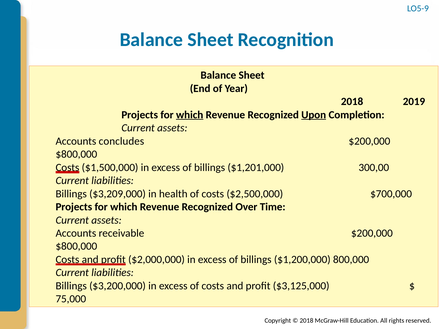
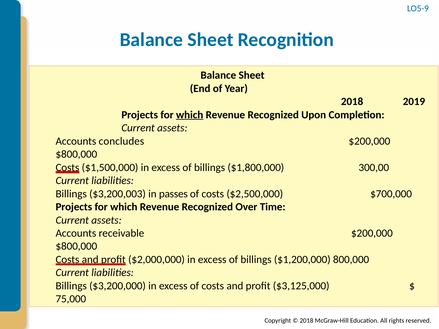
Upon underline: present -> none (314, 115)
$1,201,000: $1,201,000 -> $1,800,000 (256, 168)
$3,209,000: $3,209,000 -> $3,200,003 (118, 194)
health: health -> passes (173, 194)
